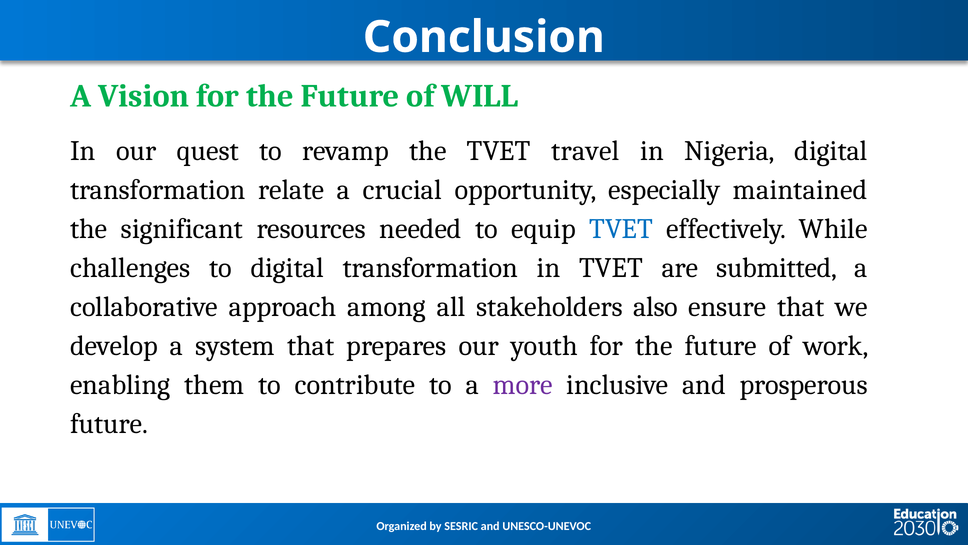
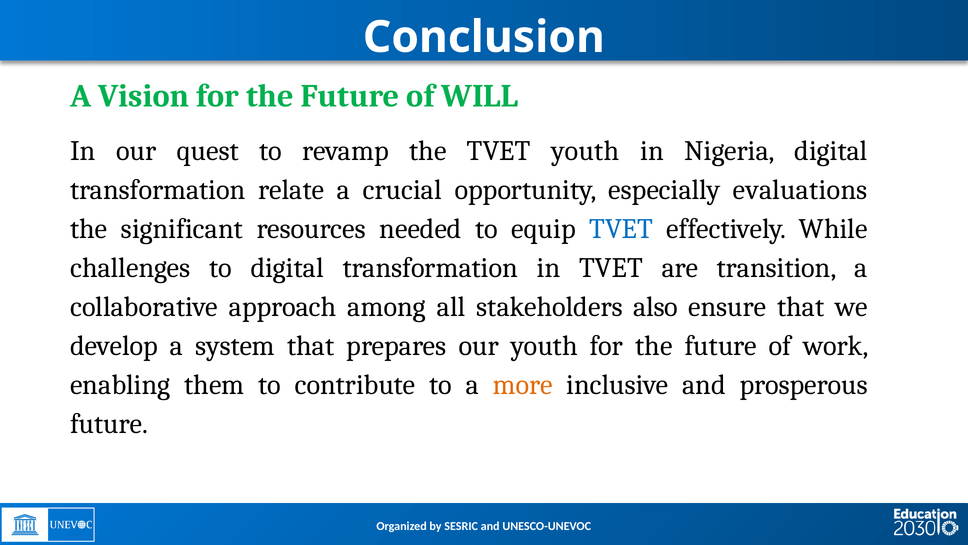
TVET travel: travel -> youth (585, 151)
maintained: maintained -> evaluations (800, 190)
submitted: submitted -> transition (777, 268)
more colour: purple -> orange (523, 385)
